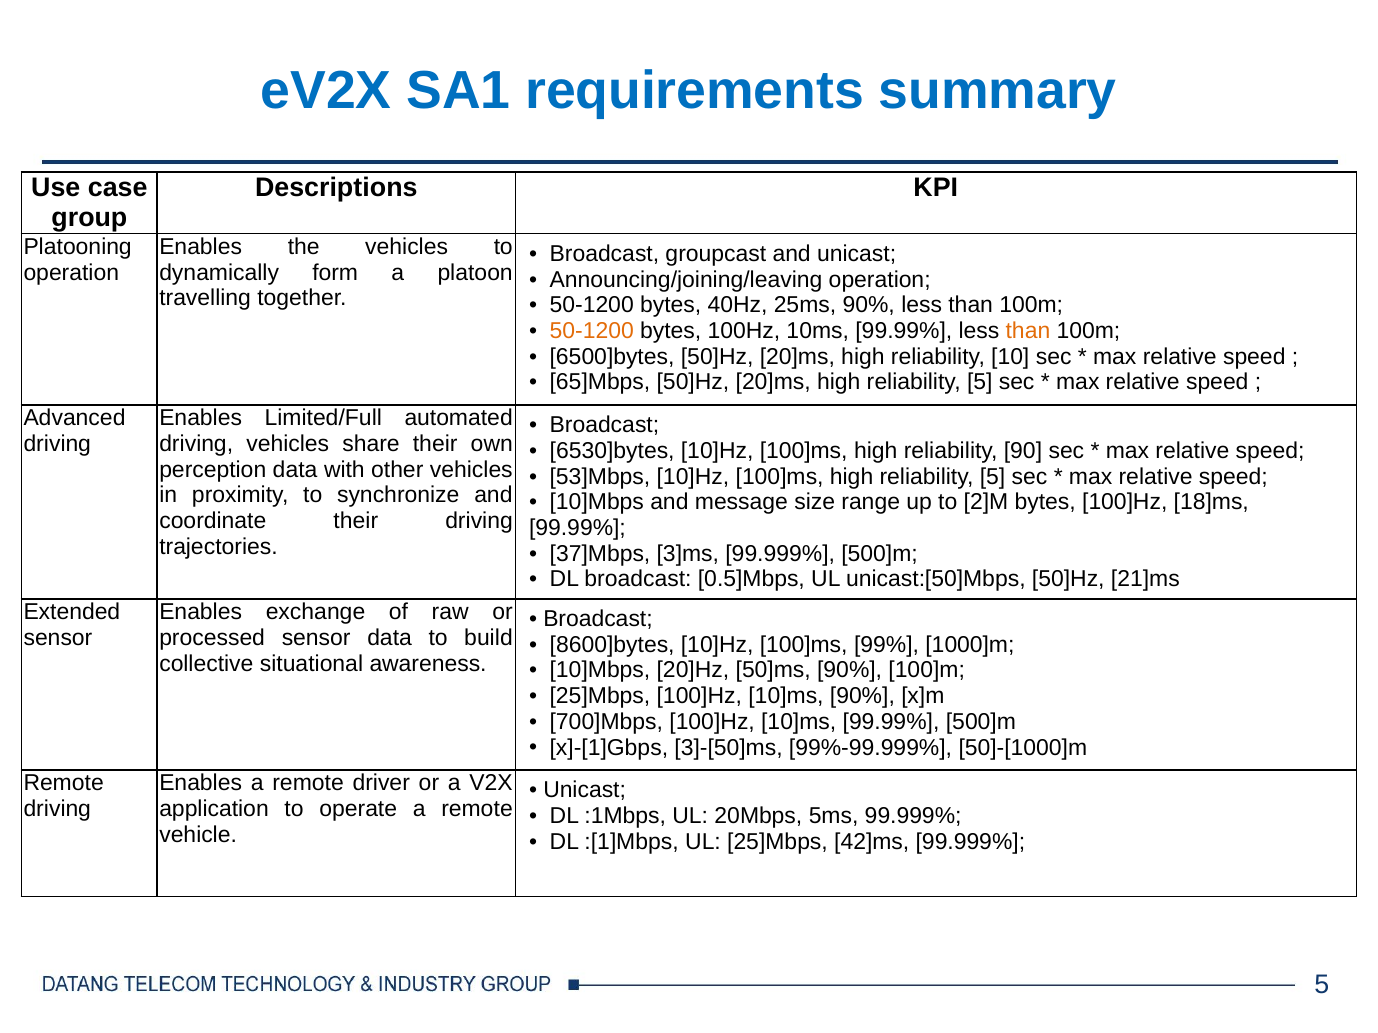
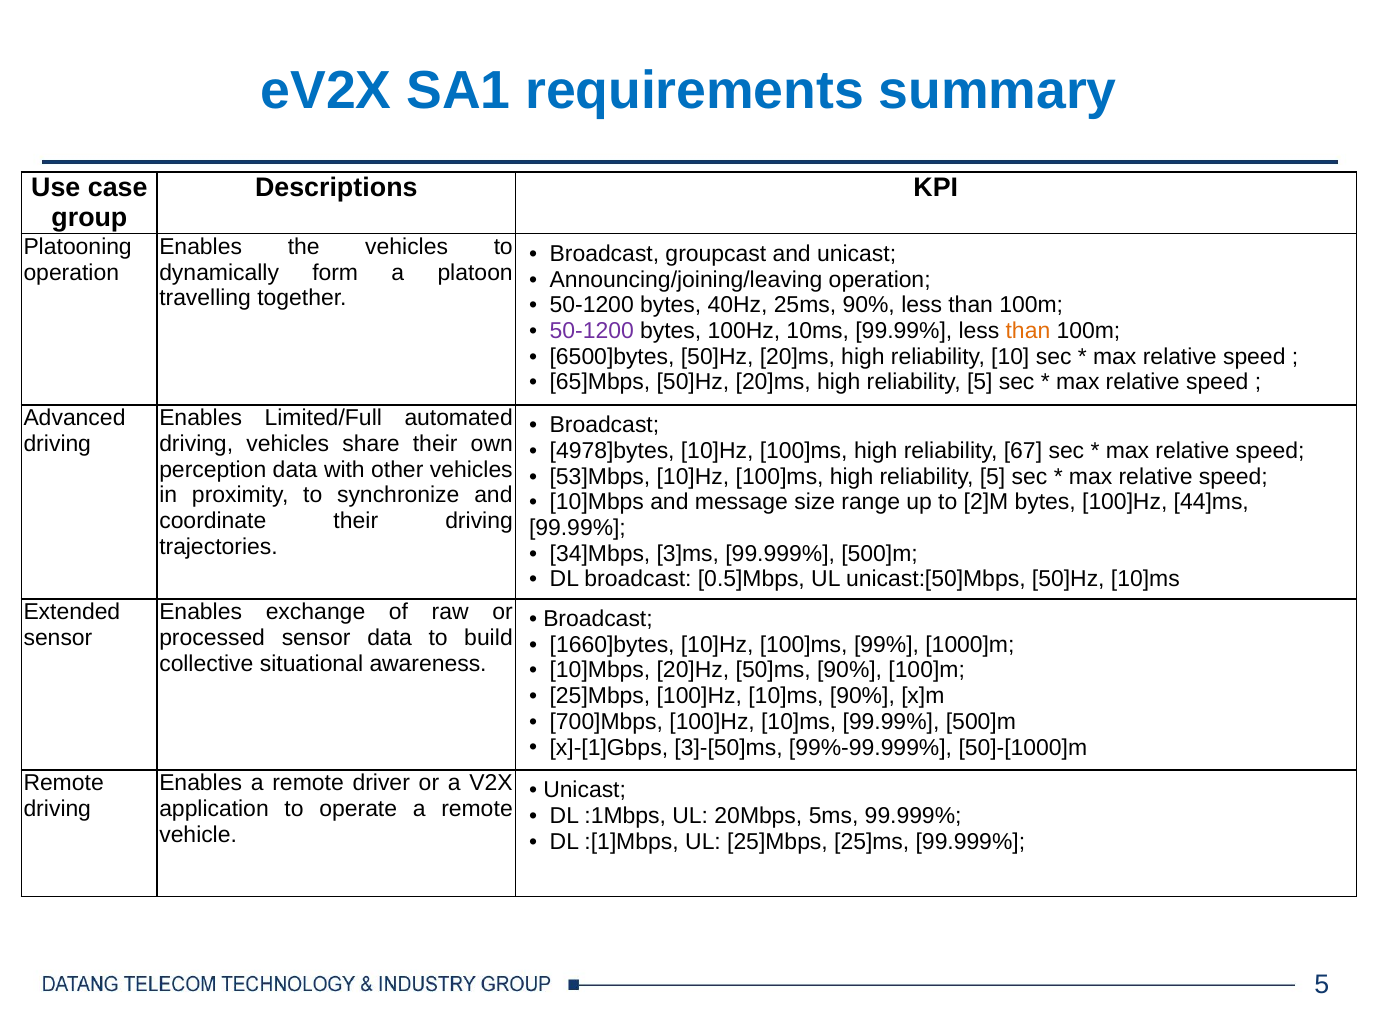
50-1200 colour: orange -> purple (592, 331)
6530]bytes: 6530]bytes -> 4978]bytes (612, 451)
90: 90 -> 67 (1023, 451)
18]ms: 18]ms -> 44]ms (1211, 503)
37]Mbps: 37]Mbps -> 34]Mbps (600, 554)
50]Hz 21]ms: 21]ms -> 10]ms (1145, 580)
8600]bytes: 8600]bytes -> 1660]bytes (612, 645)
42]ms: 42]ms -> 25]ms (872, 842)
